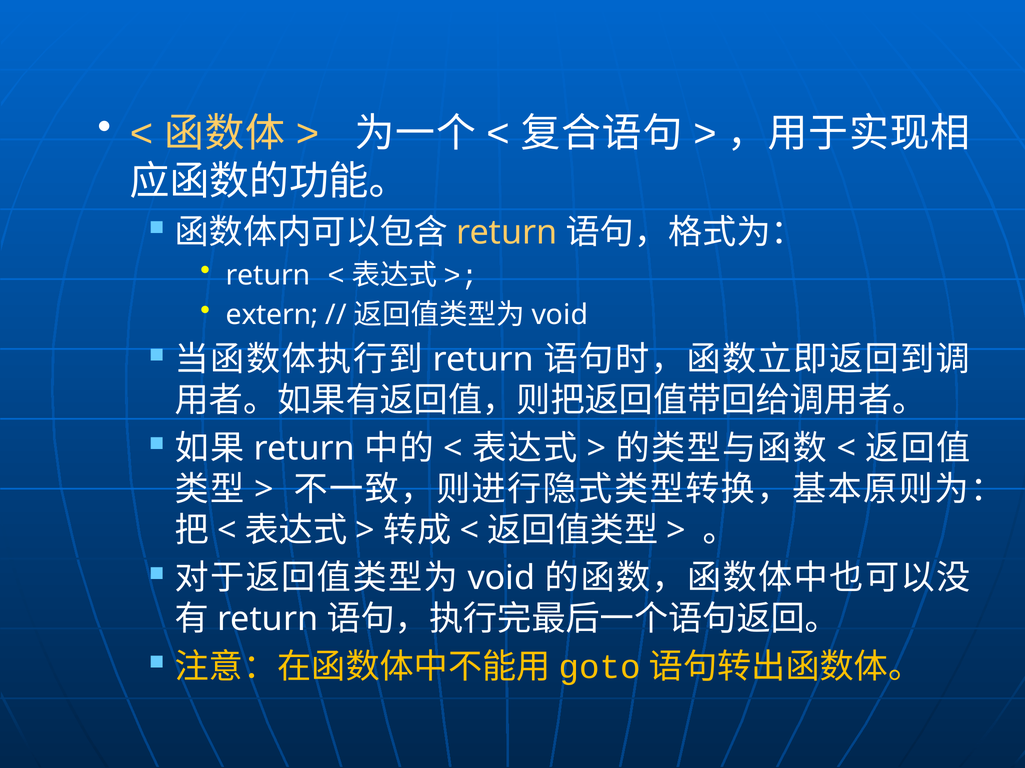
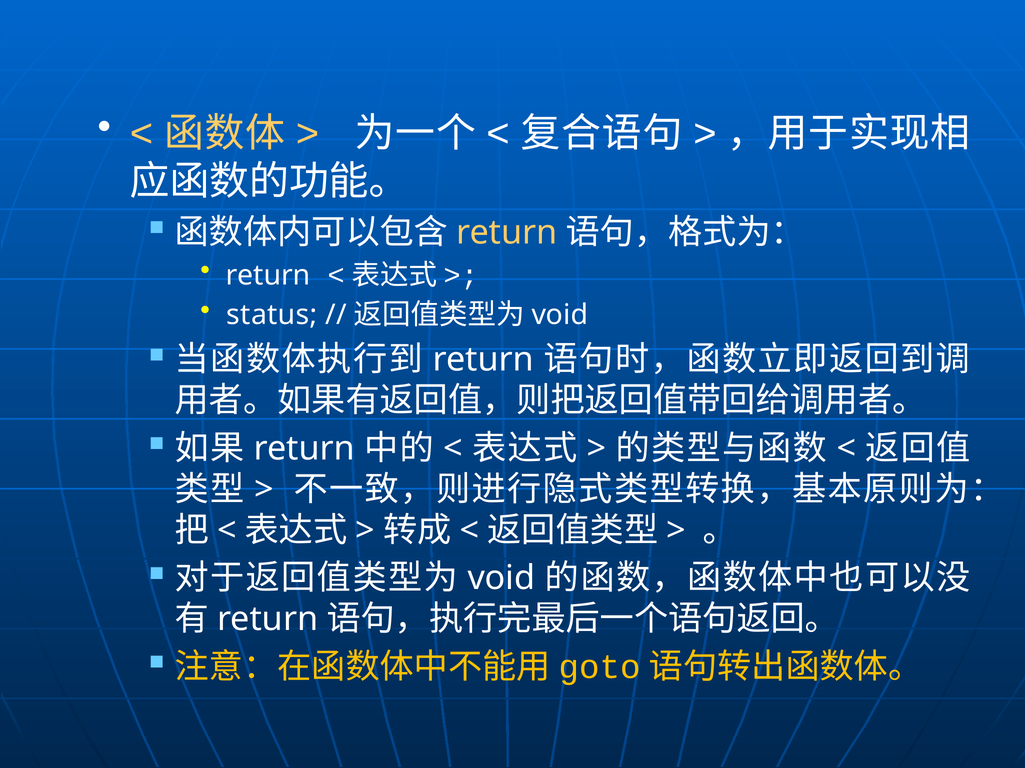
extern: extern -> status (272, 315)
